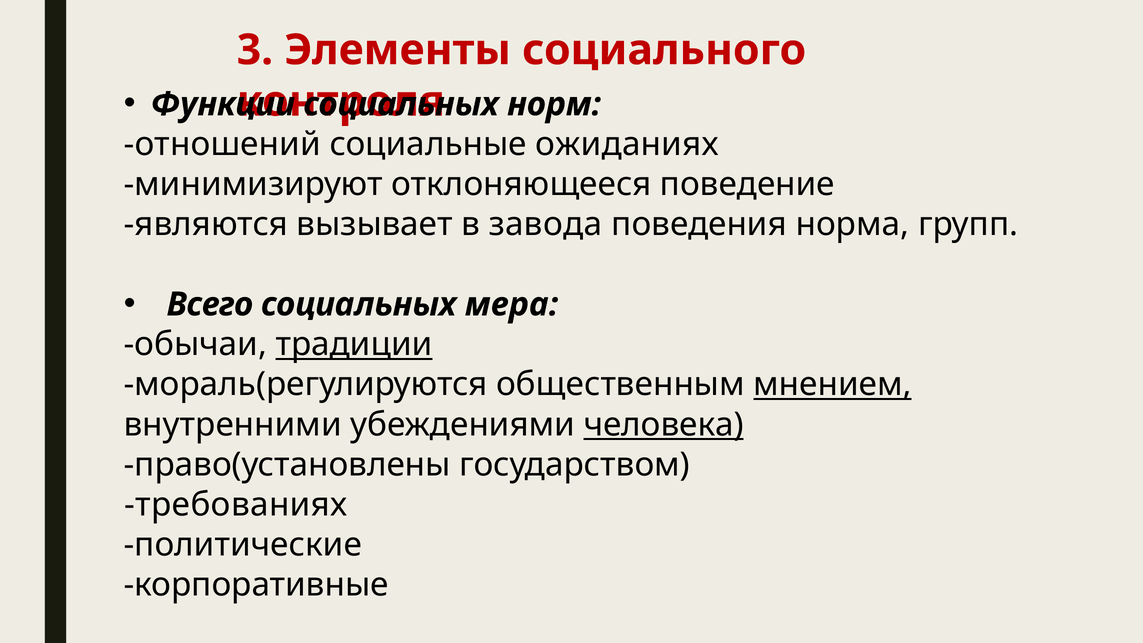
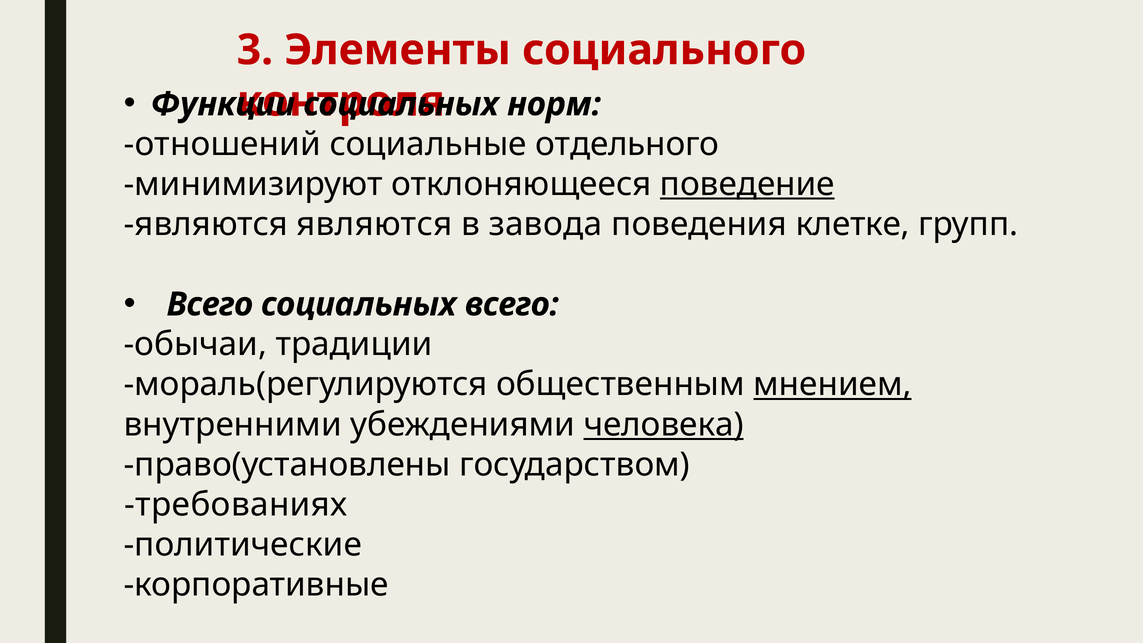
ожиданиях: ожиданиях -> отдельного (627, 144)
поведение underline: none -> present (747, 184)
являются вызывает: вызывает -> являются (374, 224)
норма: норма -> клетке (853, 224)
социальных мера: мера -> всего (512, 304)
традиции underline: present -> none (354, 344)
